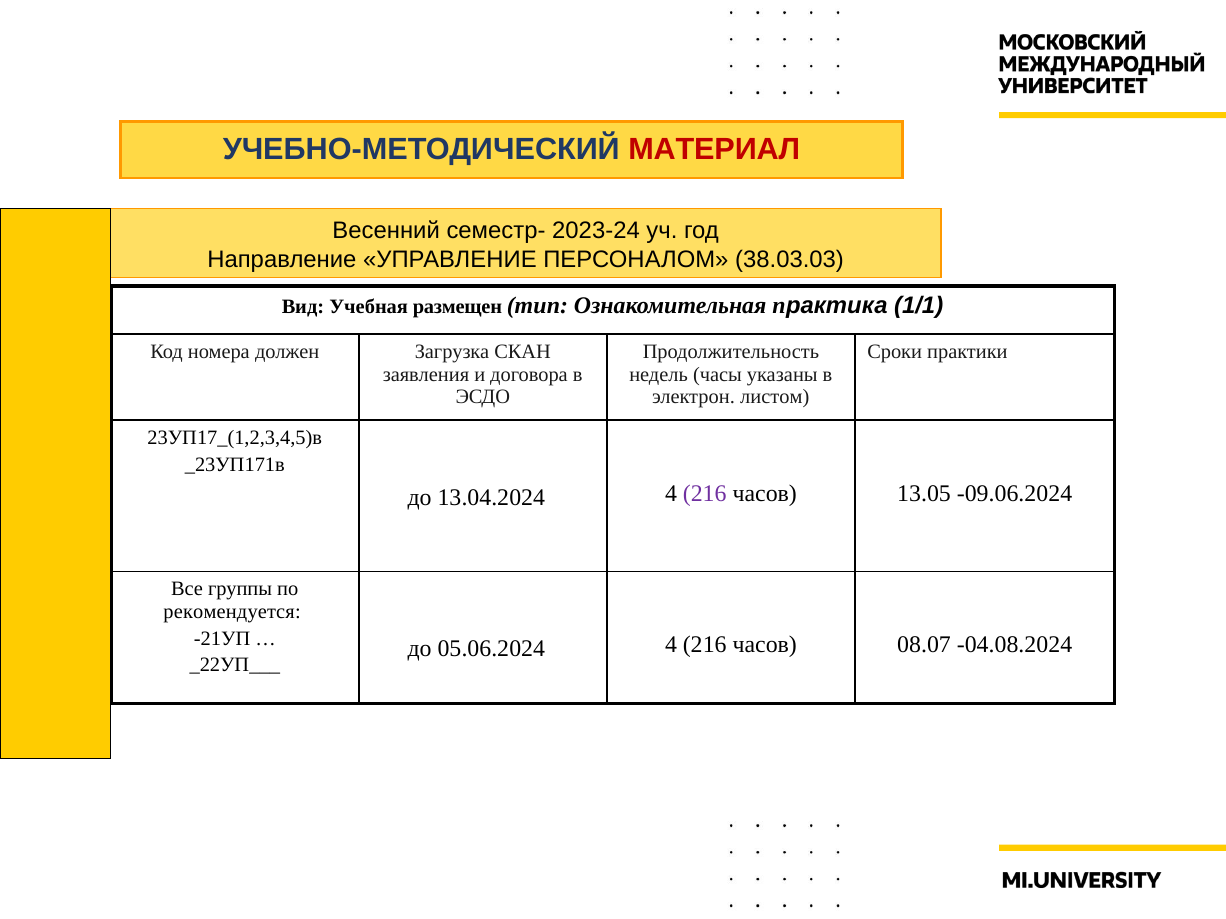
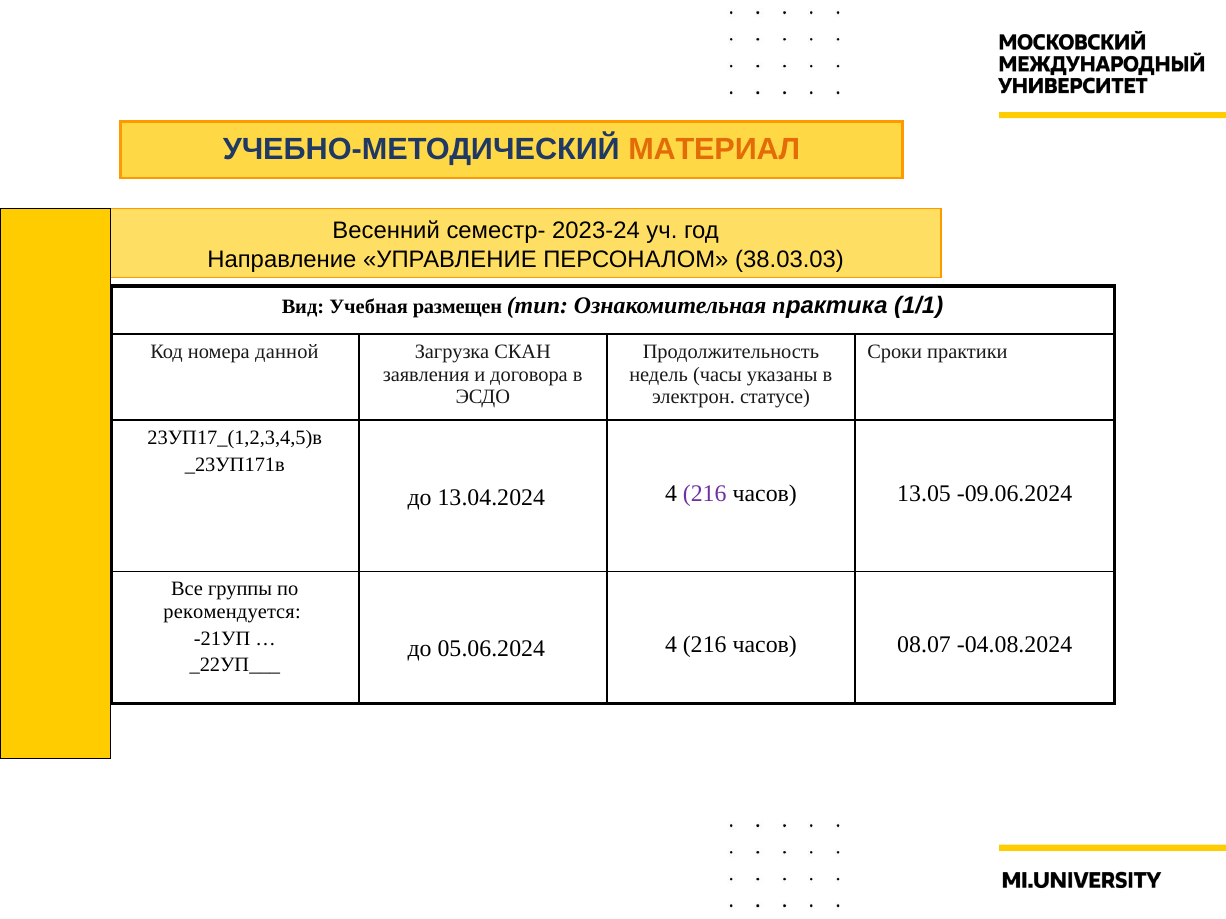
МАТЕРИАЛ colour: red -> orange (714, 150)
должен: должен -> данной (287, 352)
листом: листом -> статусе (775, 397)
